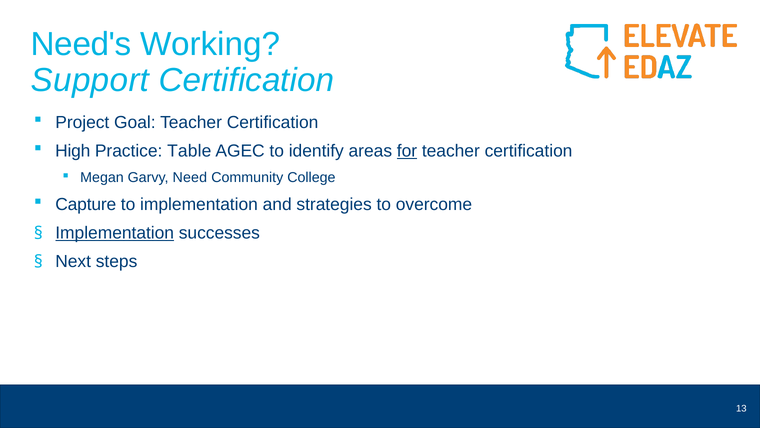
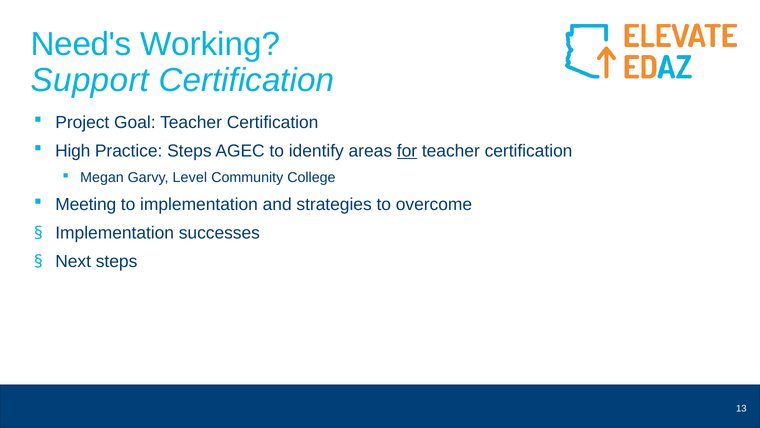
Practice Table: Table -> Steps (189, 151)
Need: Need -> Level (190, 178)
Capture: Capture -> Meeting (86, 204)
Implementation underline: present -> none (115, 233)
